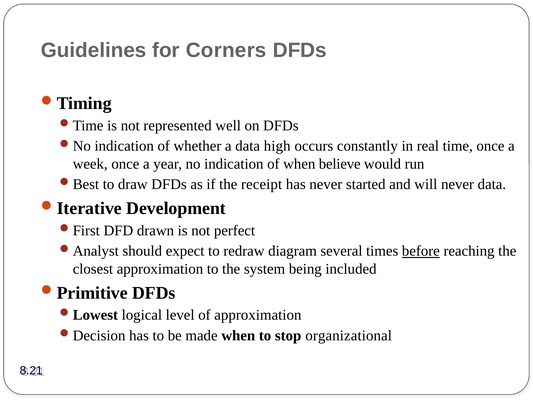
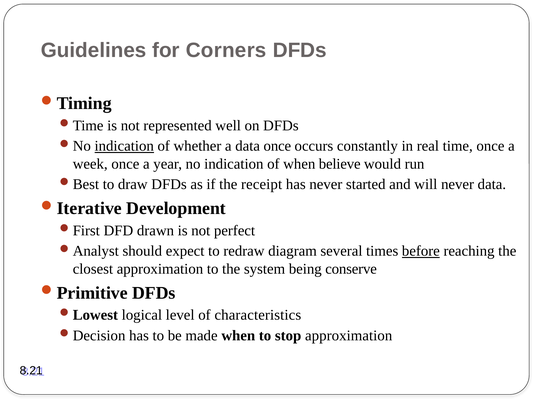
indication underline: none -> present (124, 146)
data high: high -> once (277, 146)
included: included -> conserve (351, 269)
of approximation: approximation -> characteristics (258, 315)
stop organizational: organizational -> approximation (349, 335)
